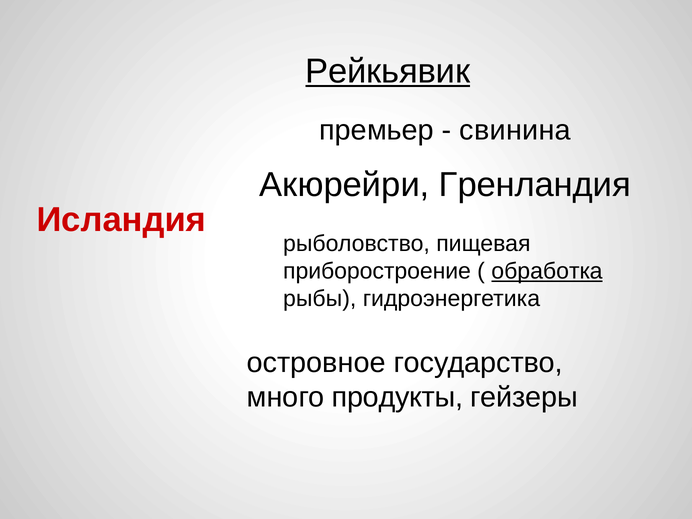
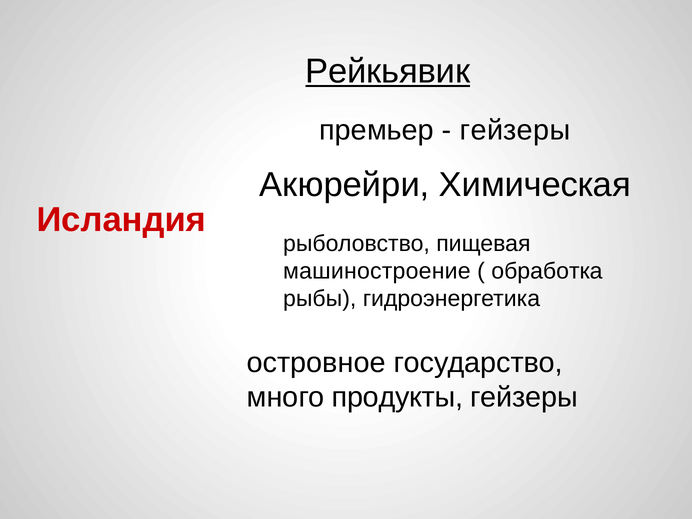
свинина: свинина -> гейзеры (515, 130)
Гренландия: Гренландия -> Химическая (535, 185)
приборостроение: приборостроение -> машиностроение (377, 271)
обработка underline: present -> none (547, 271)
